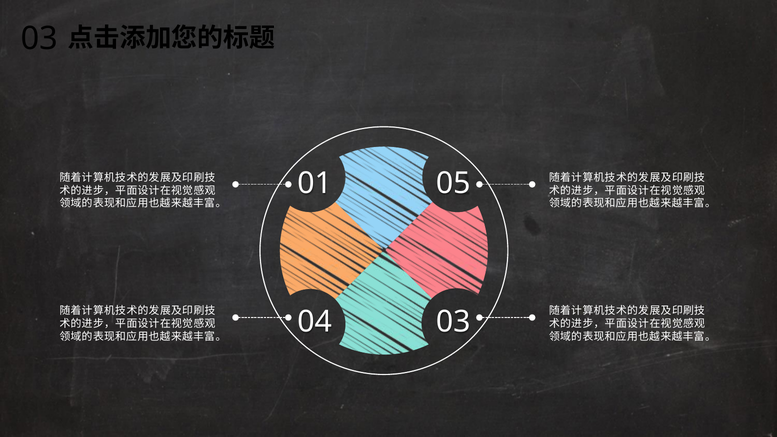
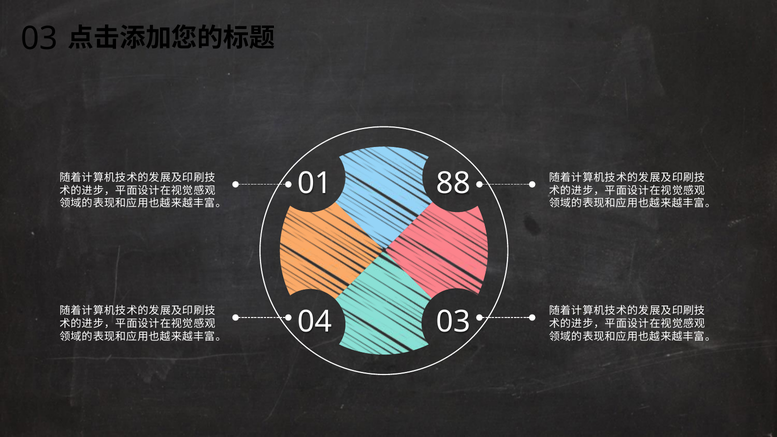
05: 05 -> 88 (453, 183)
